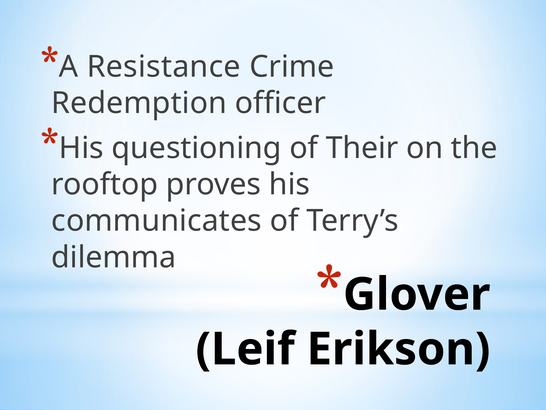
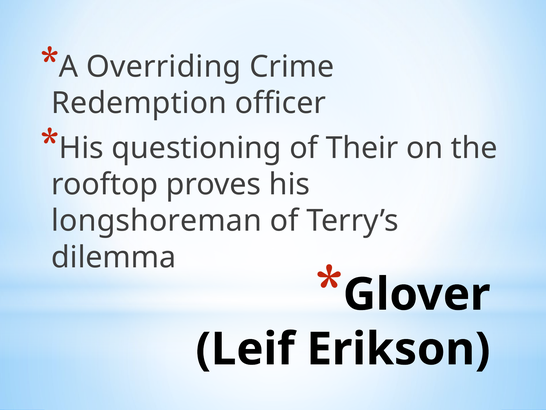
Resistance: Resistance -> Overriding (164, 67)
communicates: communicates -> longshoreman (157, 221)
